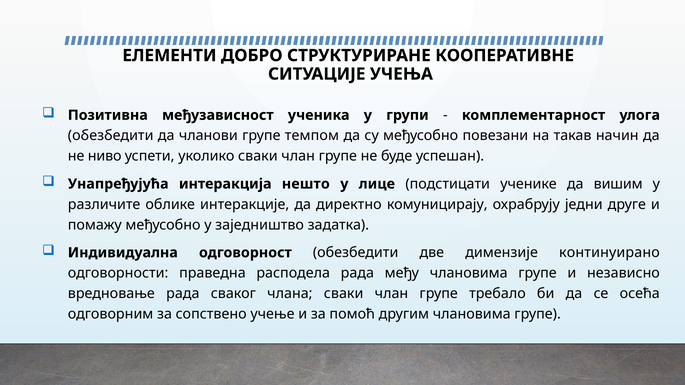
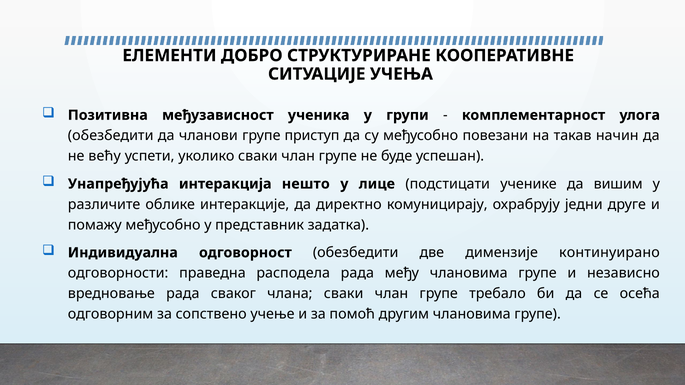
темпом: темпом -> приступ (312, 136)
ниво: ниво -> већу (105, 156)
заједништво: заједништво -> представник (260, 225)
